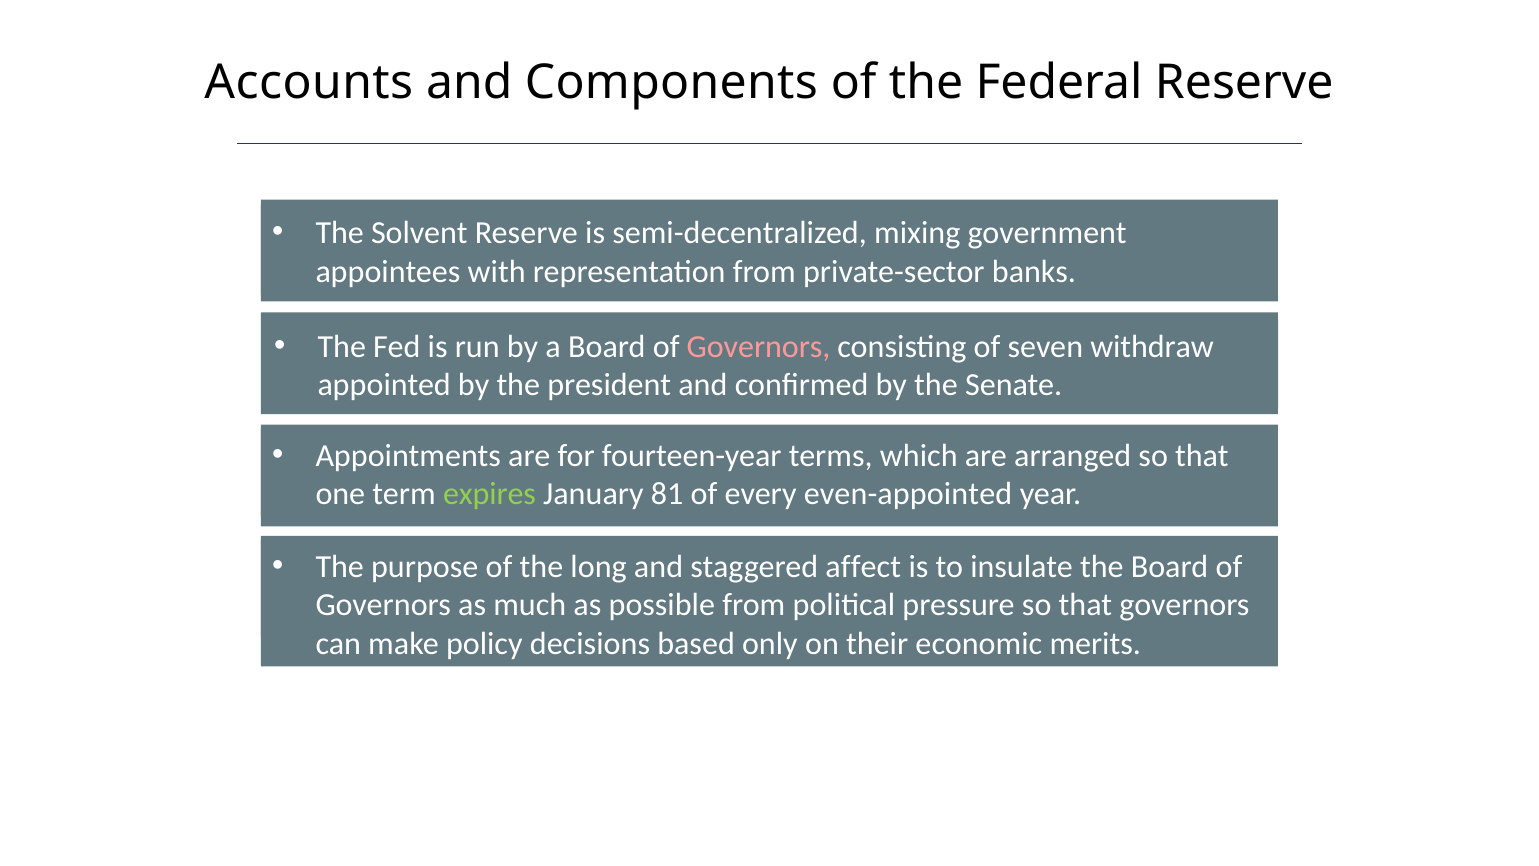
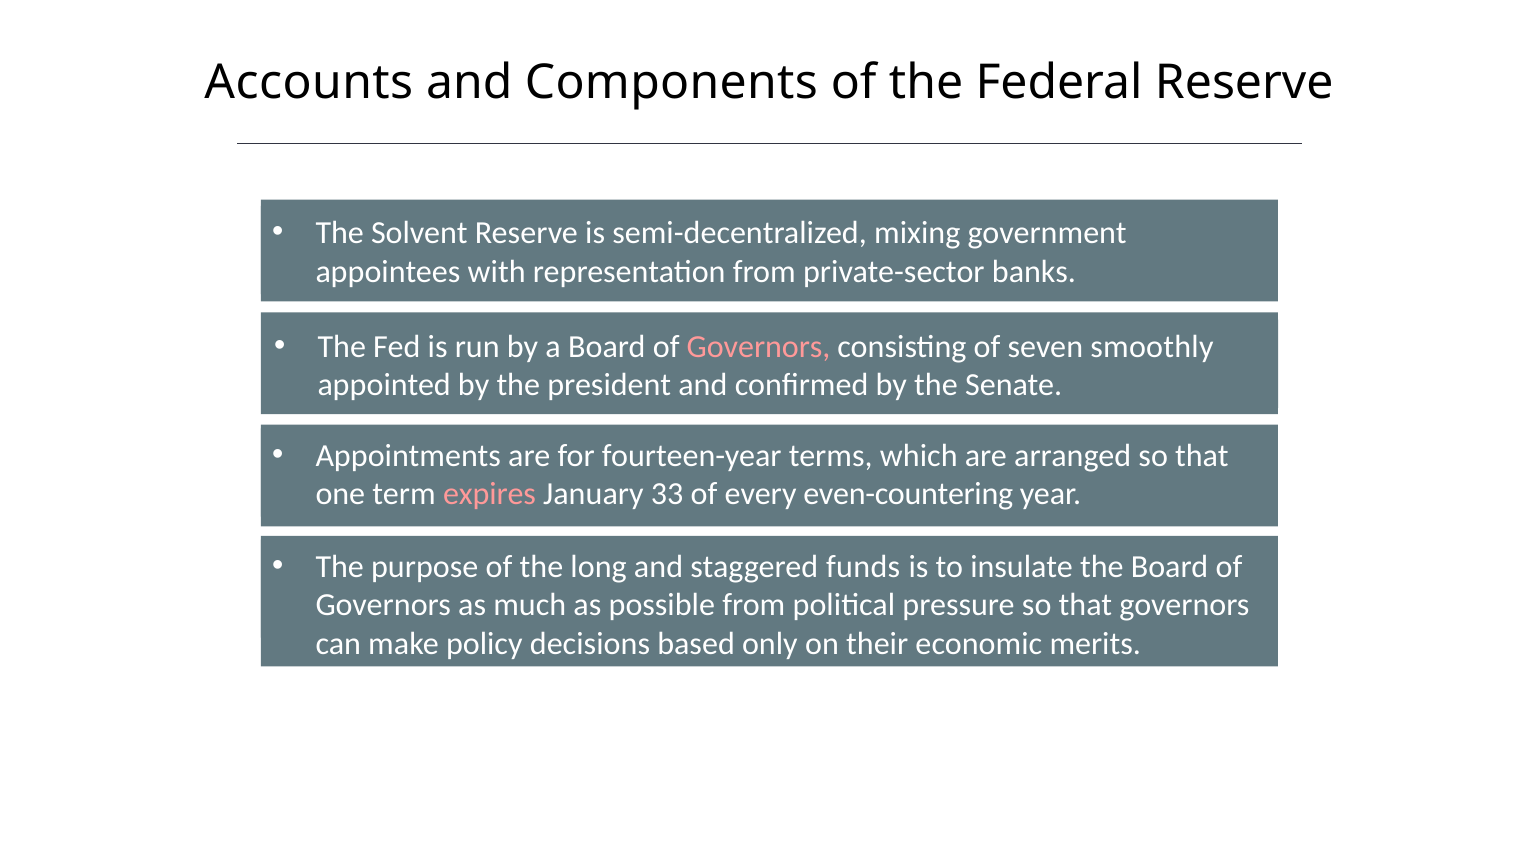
withdraw: withdraw -> smoothly (1152, 347)
expires colour: light green -> pink (490, 494)
81: 81 -> 33 (667, 494)
even-appointed: even-appointed -> even-countering (908, 494)
affect: affect -> funds (863, 567)
